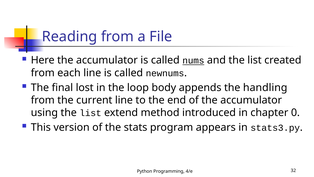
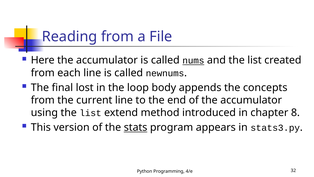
handling: handling -> concepts (265, 87)
0: 0 -> 8 (295, 113)
stats underline: none -> present (136, 127)
